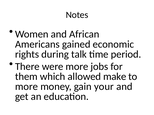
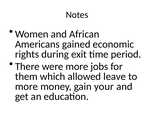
talk: talk -> exit (79, 54)
make: make -> leave (115, 77)
